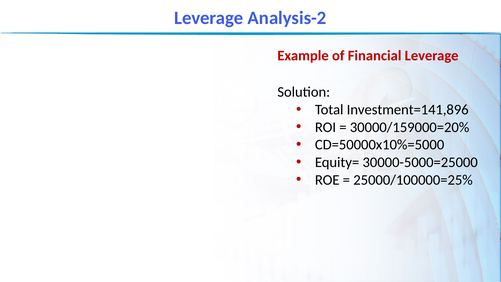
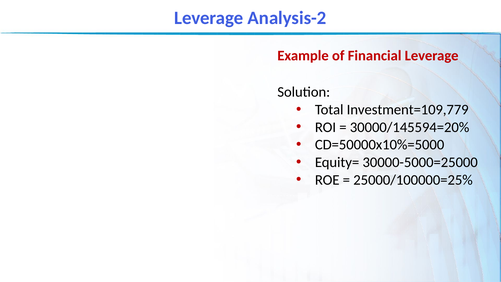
Investment=141,896: Investment=141,896 -> Investment=109,779 (408, 110)
30000/159000=20%: 30000/159000=20% -> 30000/145594=20% (410, 127)
